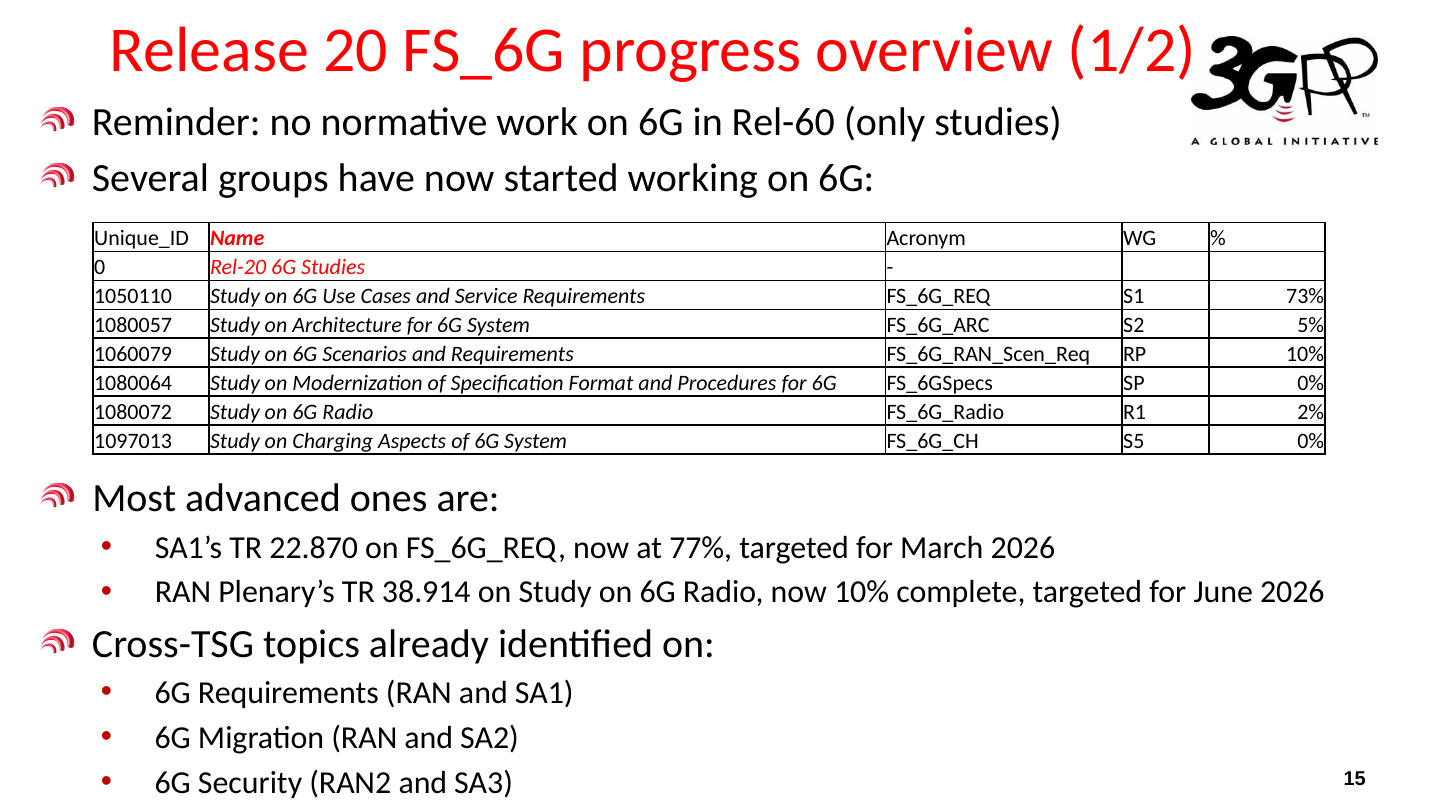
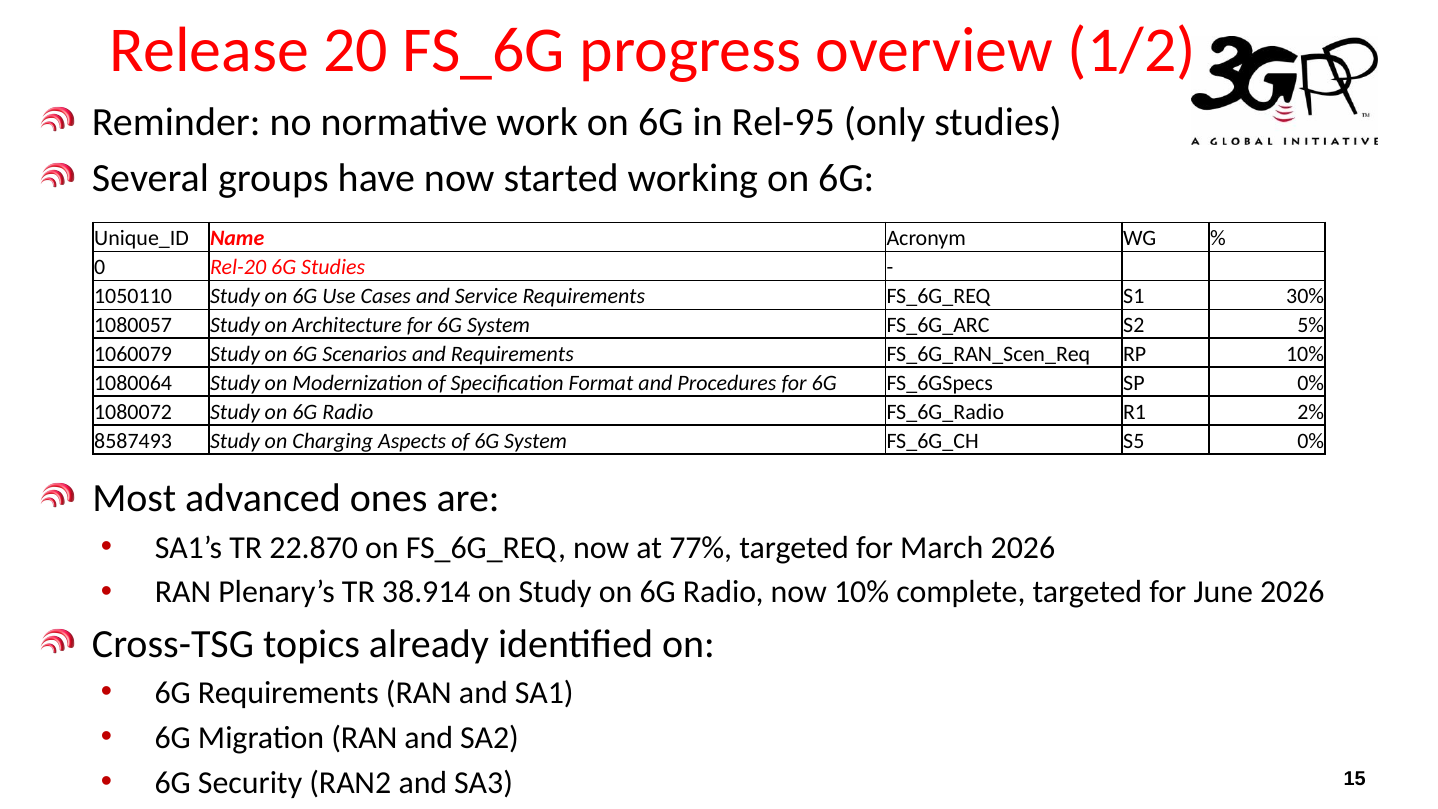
Rel-60: Rel-60 -> Rel-95 (783, 123)
73%: 73% -> 30% (1305, 296)
1097013: 1097013 -> 8587493 (133, 441)
